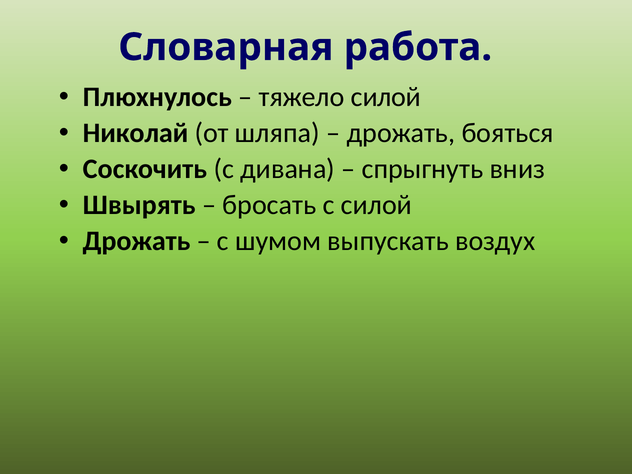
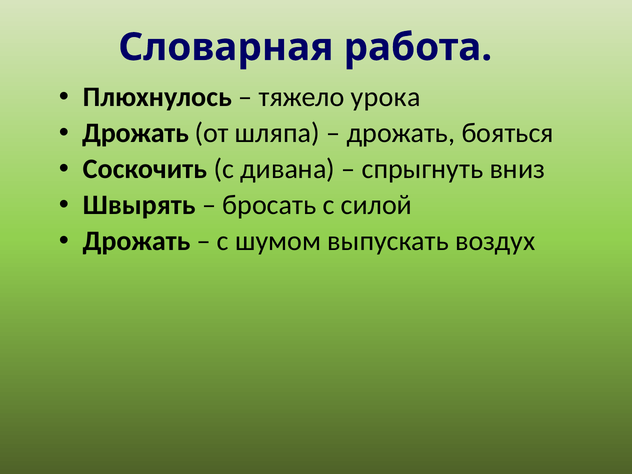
тяжело силой: силой -> урока (386, 97)
Николай: Николай -> Дрожать (136, 133)
